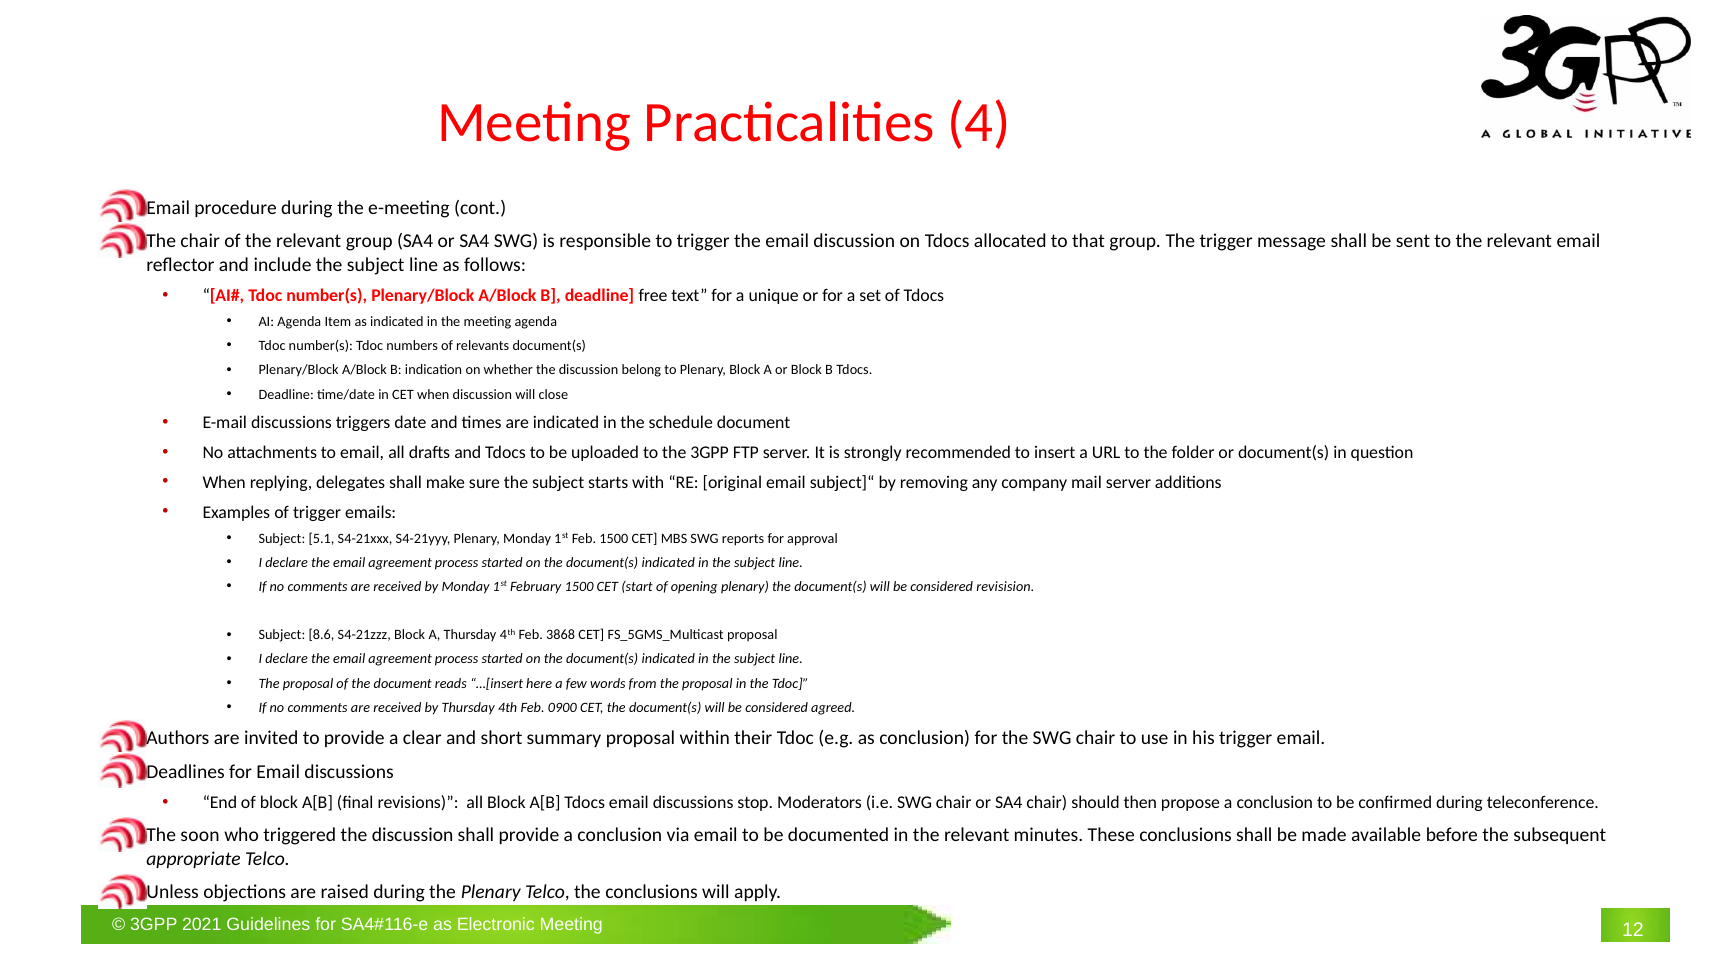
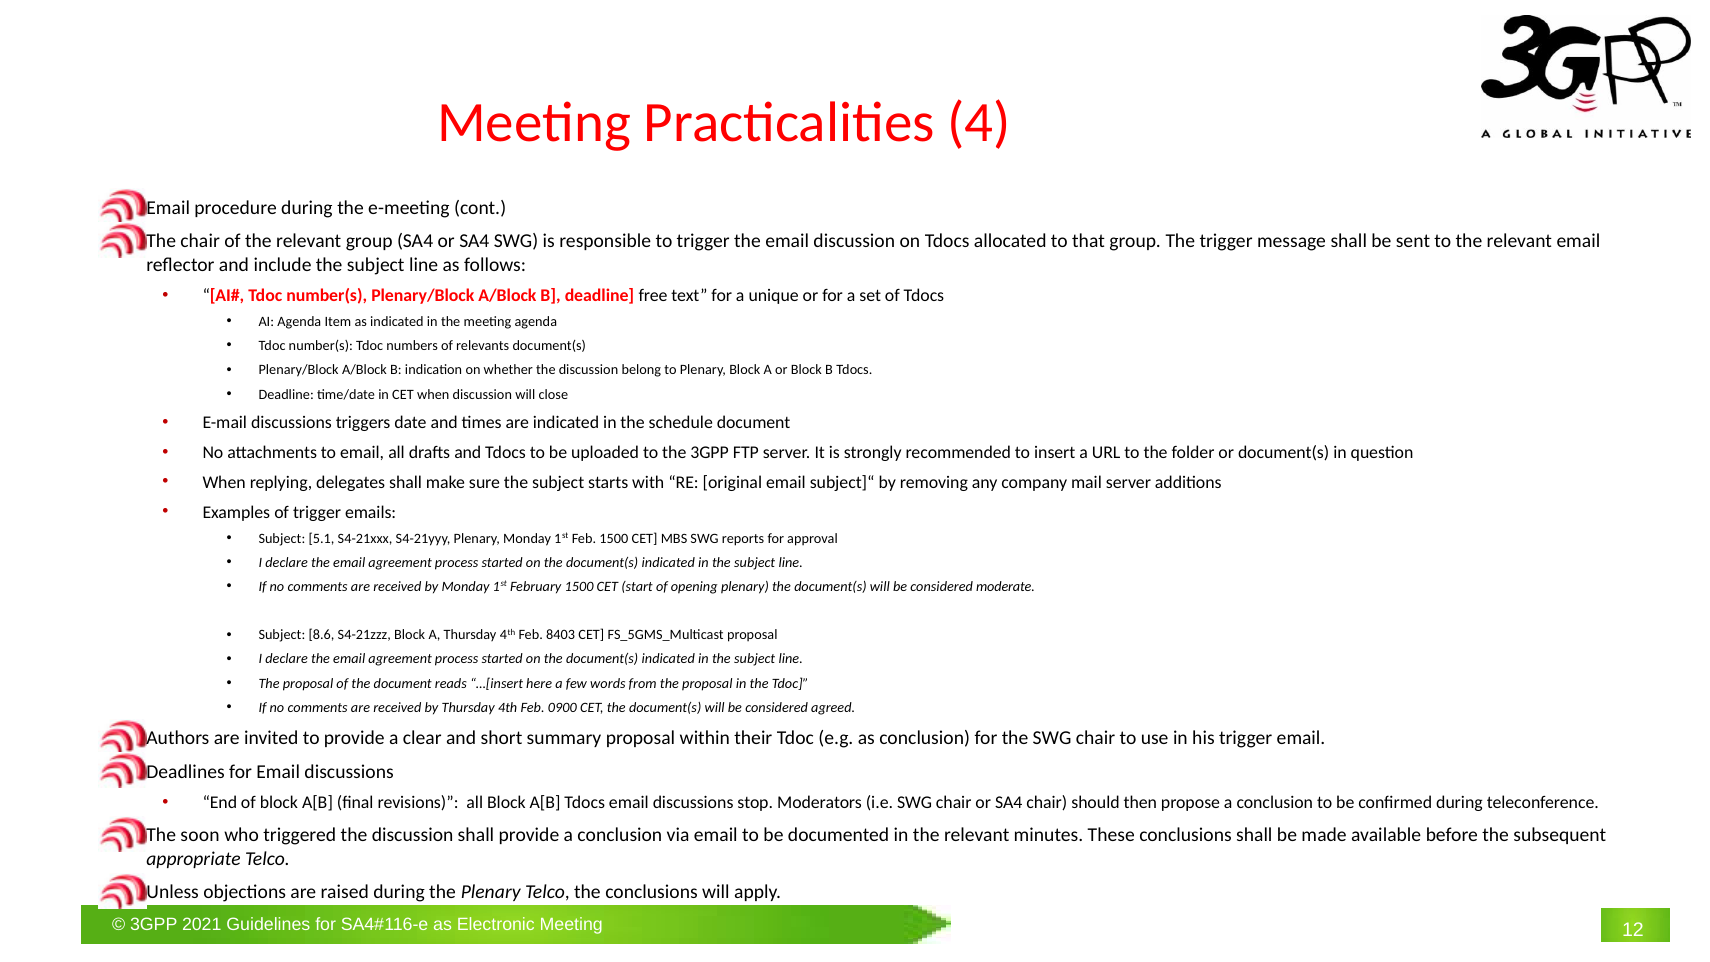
revisision: revisision -> moderate (1006, 587)
3868: 3868 -> 8403 (561, 635)
